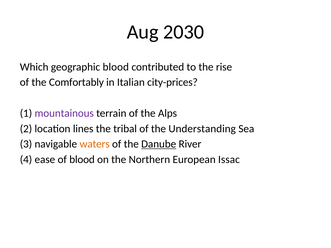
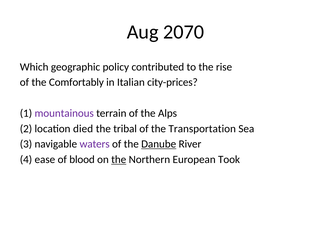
2030: 2030 -> 2070 (184, 32)
geographic blood: blood -> policy (116, 67)
lines: lines -> died (83, 129)
Understanding: Understanding -> Transportation (202, 129)
waters colour: orange -> purple (95, 144)
the underline: none -> present (119, 160)
Issac: Issac -> Took (229, 160)
